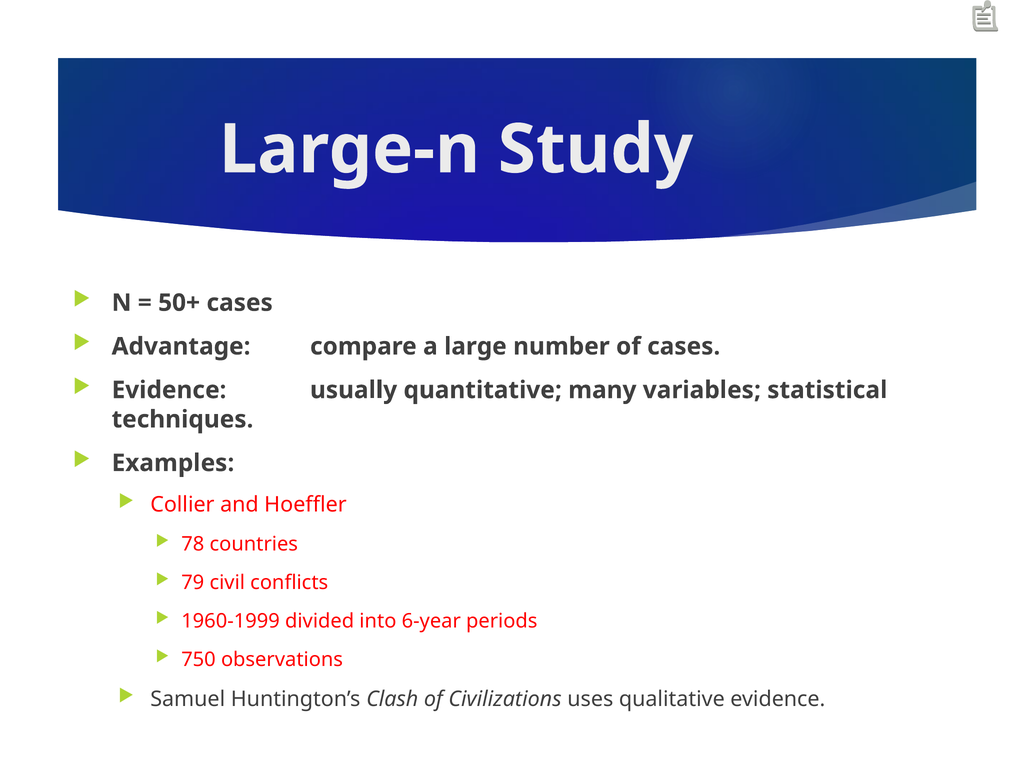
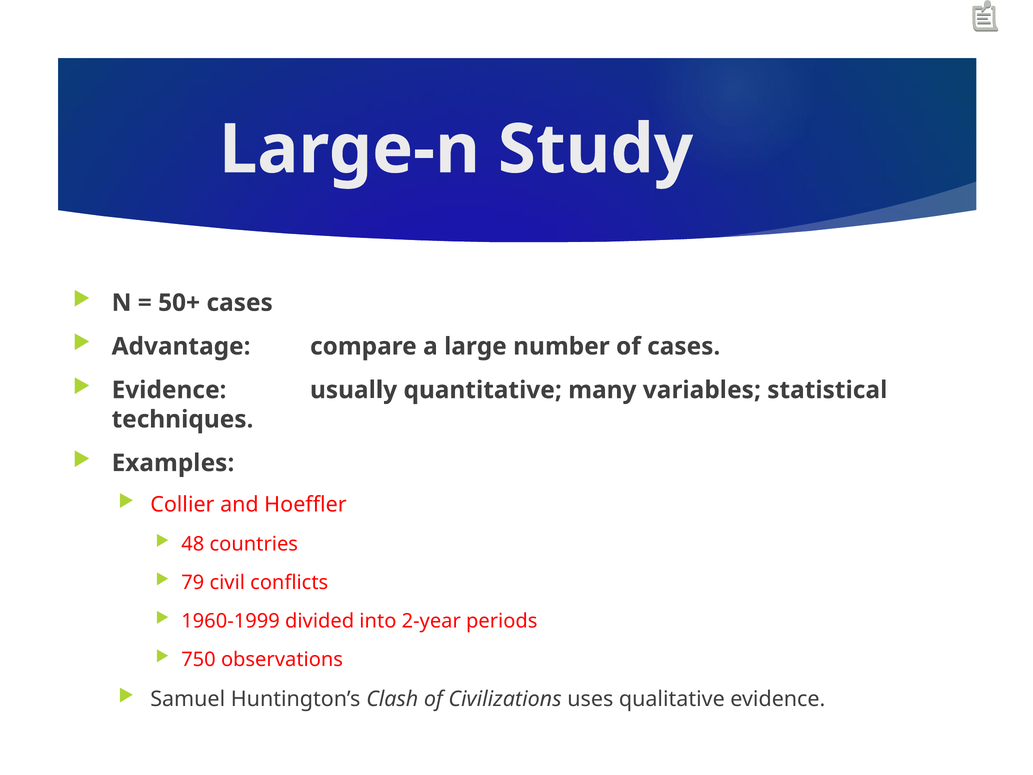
78: 78 -> 48 (193, 544)
6-year: 6-year -> 2-year (431, 621)
